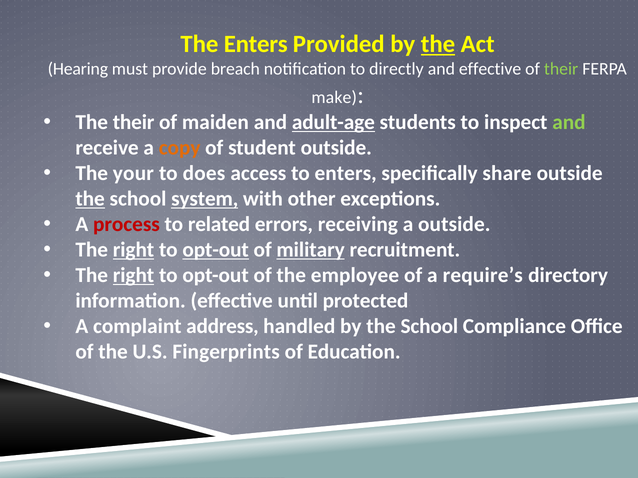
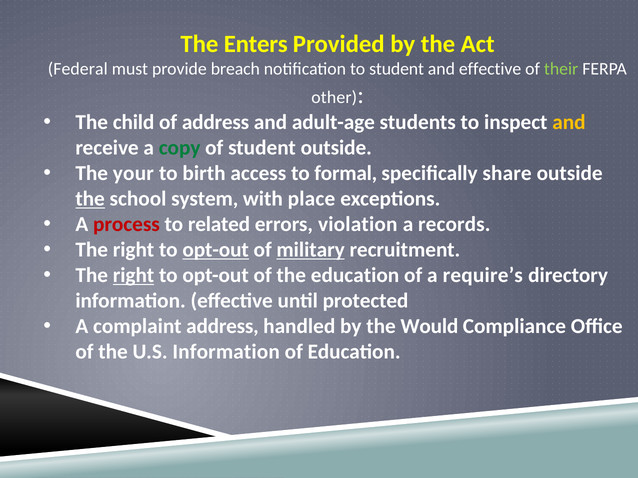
the underline: present -> none (438, 44)
Hearing: Hearing -> Federal (78, 69)
to directly: directly -> student (397, 69)
make: make -> other (334, 97)
The their: their -> child (134, 123)
of maiden: maiden -> address (216, 123)
adult-age underline: present -> none (333, 123)
and colour: light green -> yellow (569, 123)
copy colour: orange -> green (180, 148)
does: does -> birth (204, 174)
to enters: enters -> formal (346, 174)
system underline: present -> none (205, 199)
other: other -> place (311, 199)
receiving: receiving -> violation (358, 225)
a outside: outside -> records (454, 225)
right underline: present -> none (134, 250)
the employee: employee -> education (355, 276)
by the School: School -> Would (429, 327)
U.S Fingerprints: Fingerprints -> Information (226, 352)
